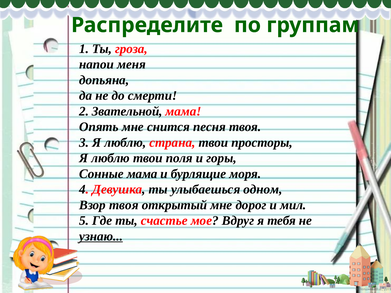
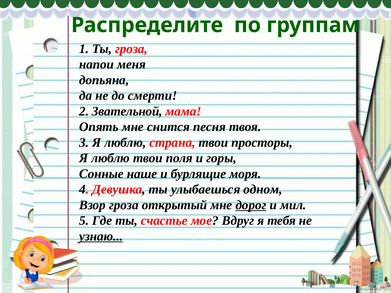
Сонные мама: мама -> наше (142, 174)
Взор твоя: твоя -> гроза (124, 205)
дорог underline: none -> present (251, 205)
